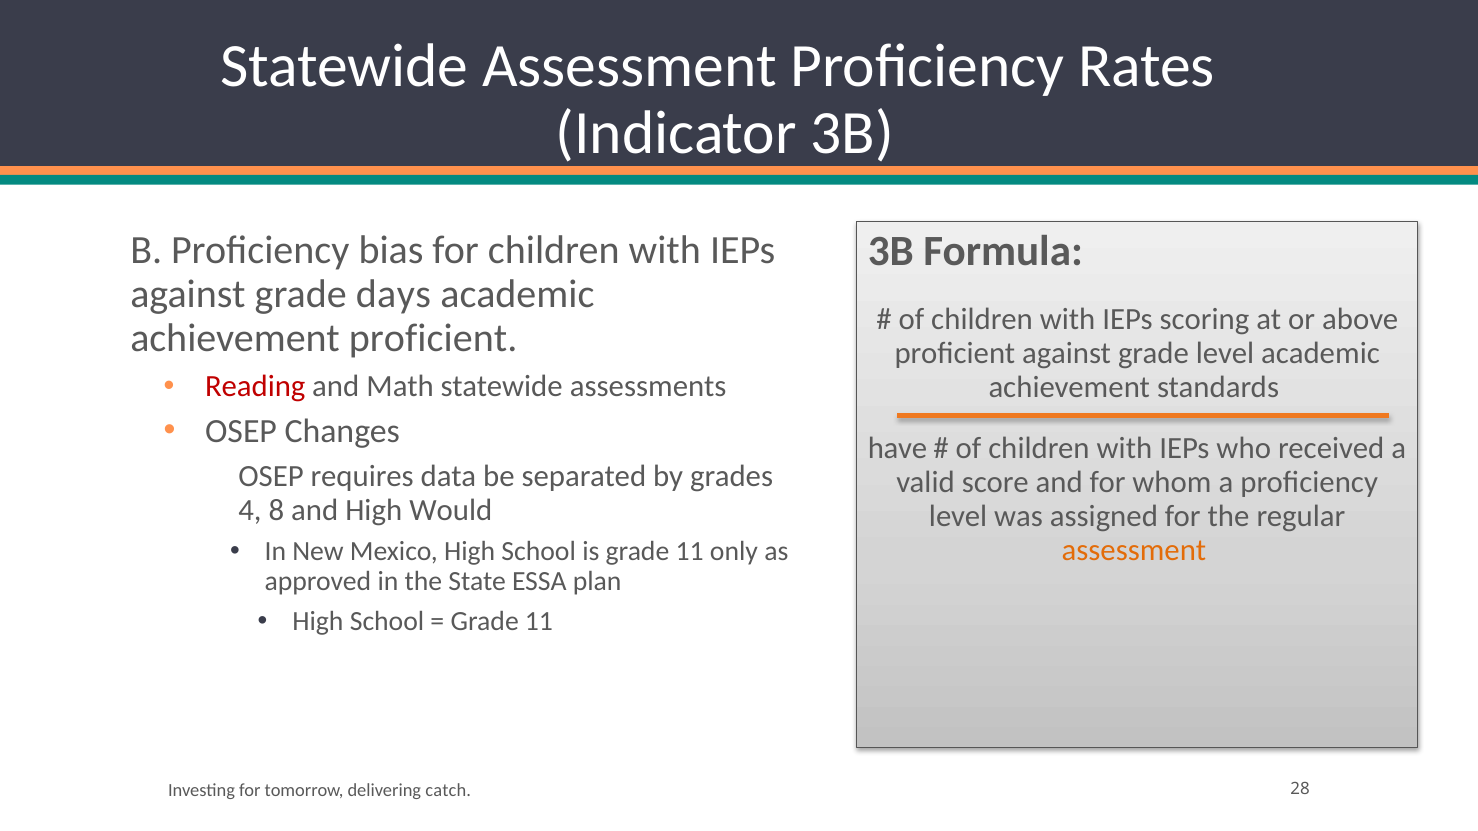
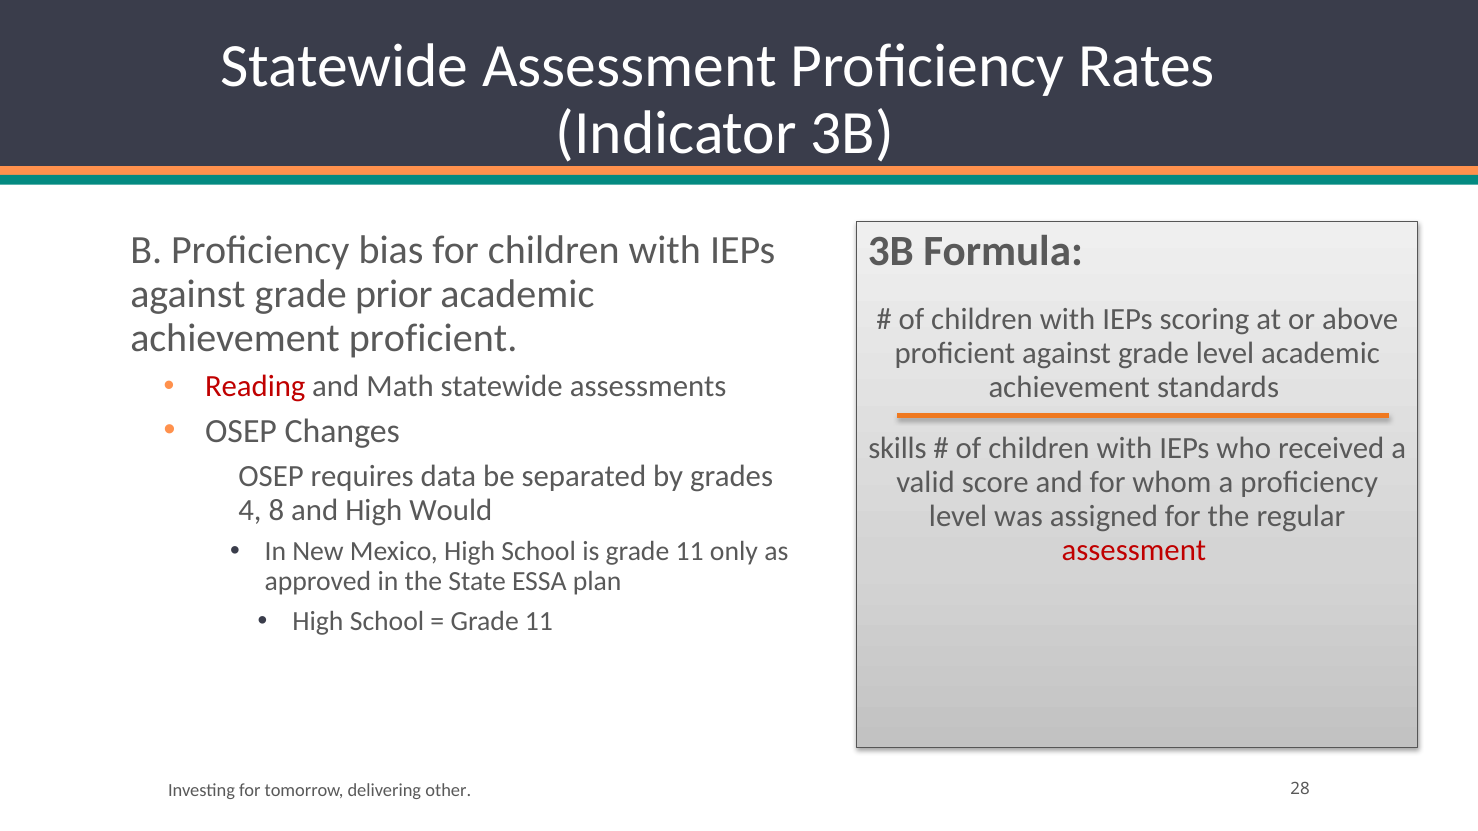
days: days -> prior (394, 295)
have: have -> skills (897, 449)
assessment colour: orange -> red (1134, 551)
catch: catch -> other (448, 791)
